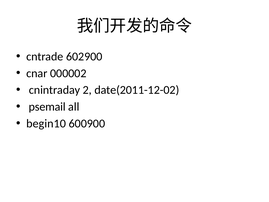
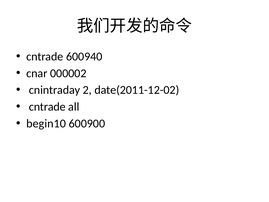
602900: 602900 -> 600940 (84, 56)
psemail: psemail -> cntrade (47, 107)
